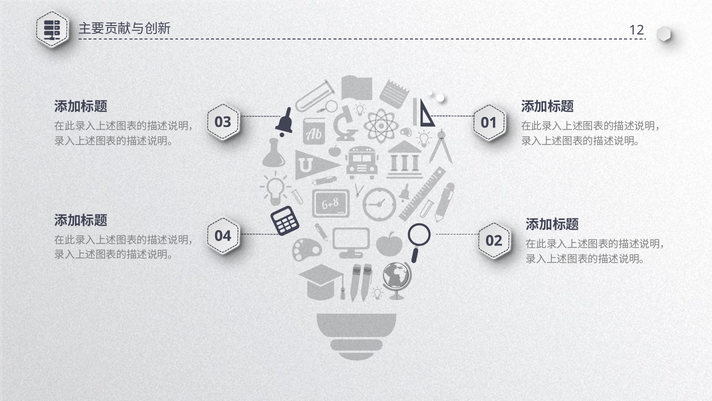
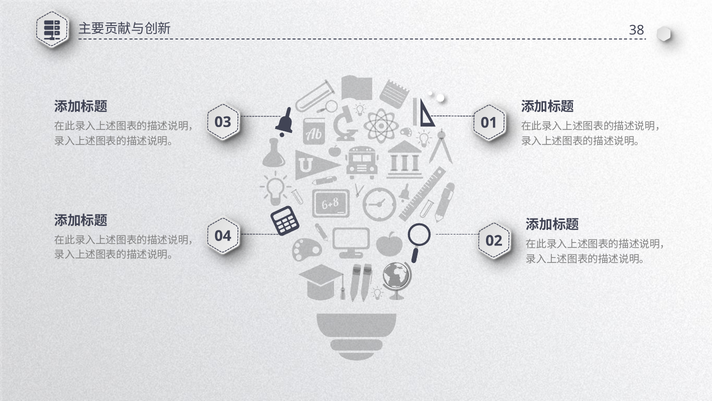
12: 12 -> 38 (637, 30)
